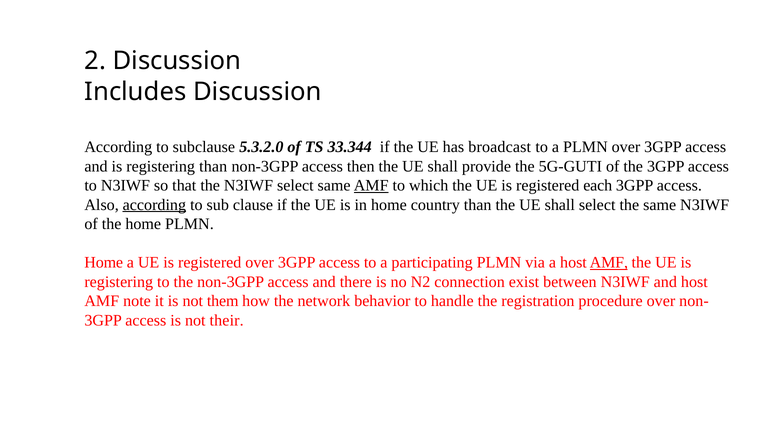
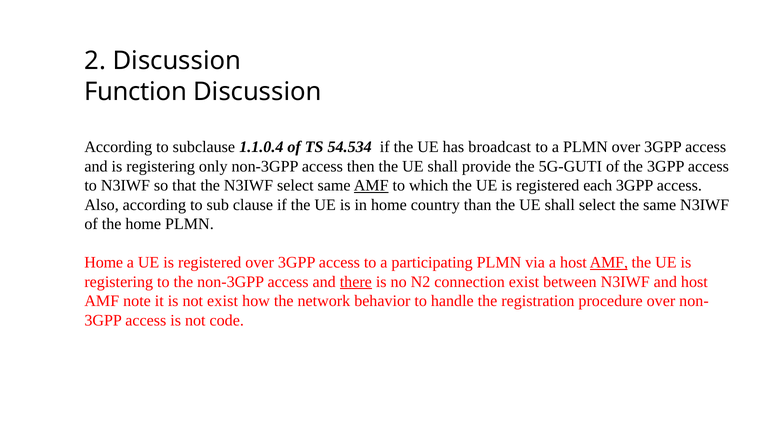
Includes: Includes -> Function (136, 92)
5.3.2.0: 5.3.2.0 -> 1.1.0.4 (261, 147)
33.344: 33.344 -> 54.534 (350, 147)
registering than: than -> only (213, 166)
according underline: present -> none (154, 205)
there underline: none -> present (356, 282)
not them: them -> exist (223, 301)
their: their -> code (227, 320)
